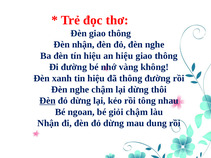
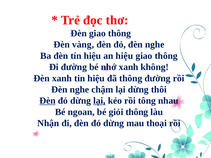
Đèn nhận: nhận -> vàng (83, 45)
nhớ vàng: vàng -> xanh (129, 67)
lại underline: none -> present (99, 101)
giỏi chậm: chậm -> thông (137, 112)
dung: dung -> thoại (157, 123)
